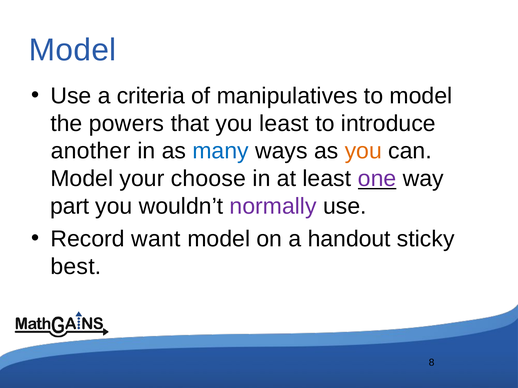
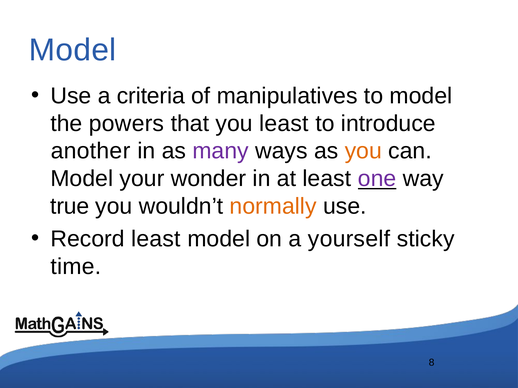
many colour: blue -> purple (221, 151)
choose: choose -> wonder (209, 179)
part: part -> true (70, 207)
normally colour: purple -> orange (273, 207)
Record want: want -> least (156, 239)
handout: handout -> yourself (349, 239)
best: best -> time (76, 267)
